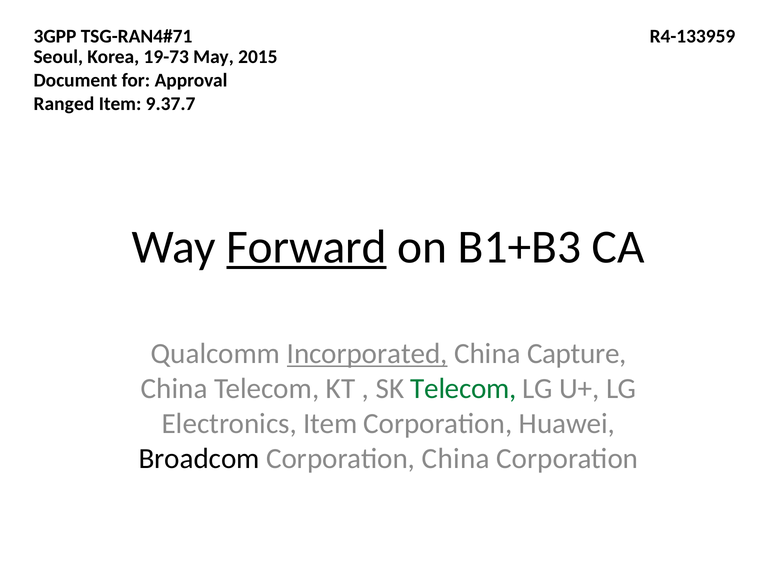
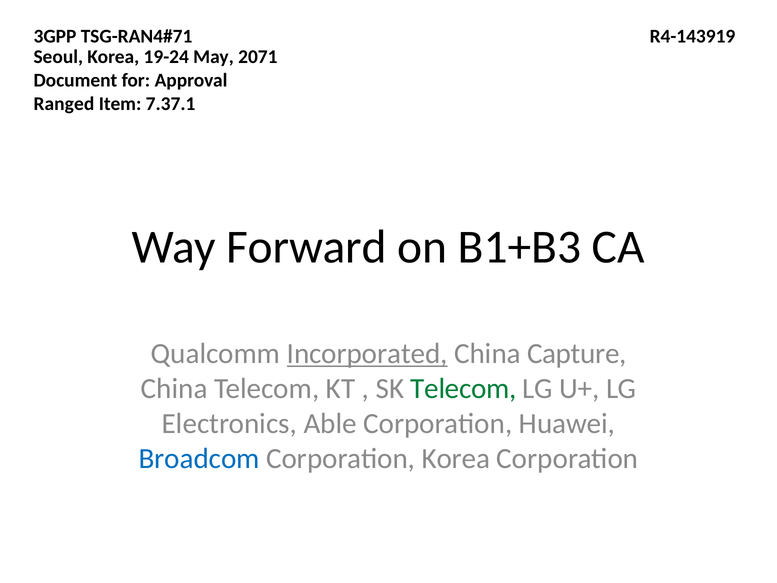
R4-133959: R4-133959 -> R4-143919 (692, 36)
19-73: 19-73 -> 19-24 (166, 57)
2015: 2015 -> 2071 (258, 57)
9.37.7: 9.37.7 -> 7.37.1 (171, 104)
Forward underline: present -> none (306, 247)
Electronics Item: Item -> Able (330, 424)
Broadcom colour: black -> blue (199, 459)
Corporation China: China -> Korea (456, 459)
